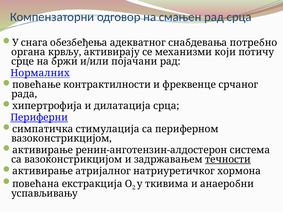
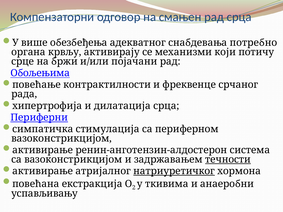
снага: снага -> више (34, 43)
Нормалних: Нормалних -> Обољењима (40, 73)
натриуретичког underline: none -> present (174, 171)
